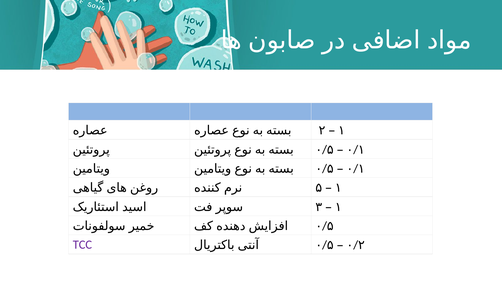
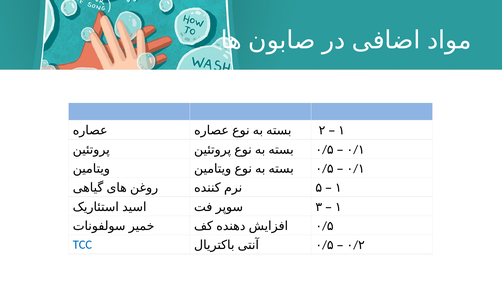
TCC colour: purple -> blue (82, 245)
